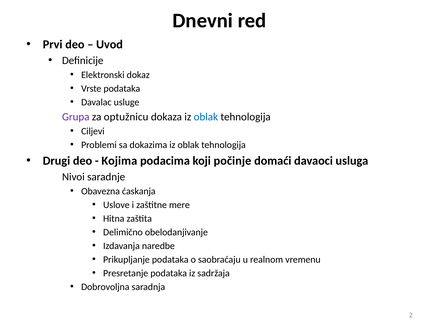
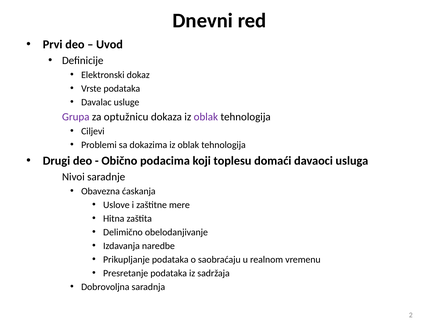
oblak colour: blue -> purple (206, 117)
Kojima: Kojima -> Obično (119, 160)
počinje: počinje -> toplesu (233, 160)
